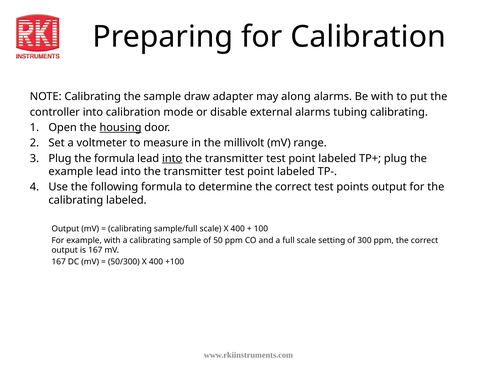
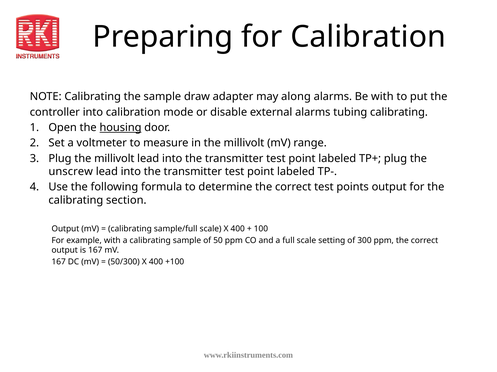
Plug the formula: formula -> millivolt (114, 159)
into underline: present -> none (172, 159)
example: example -> unscrew (71, 172)
calibrating labeled: labeled -> section (126, 201)
